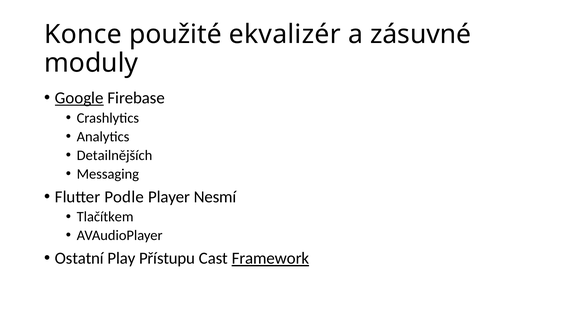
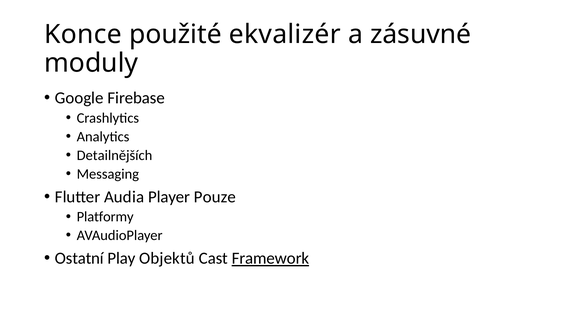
Google underline: present -> none (79, 98)
Podle: Podle -> Audia (124, 197)
Nesmí: Nesmí -> Pouze (215, 197)
Tlačítkem: Tlačítkem -> Platformy (105, 217)
Přístupu: Přístupu -> Objektů (167, 258)
